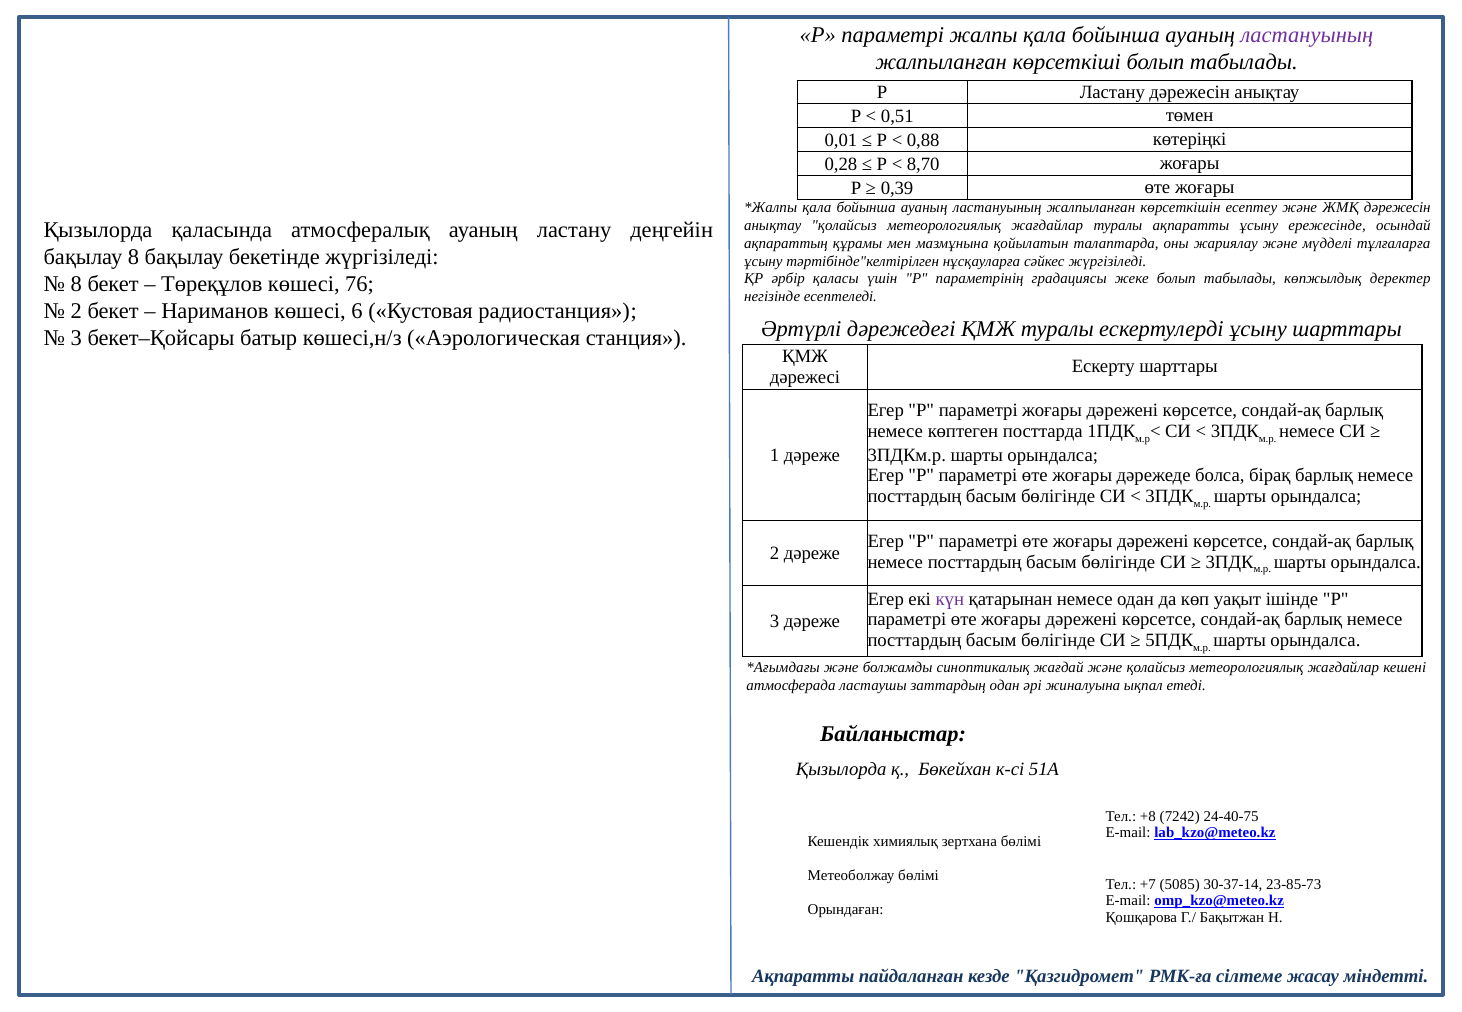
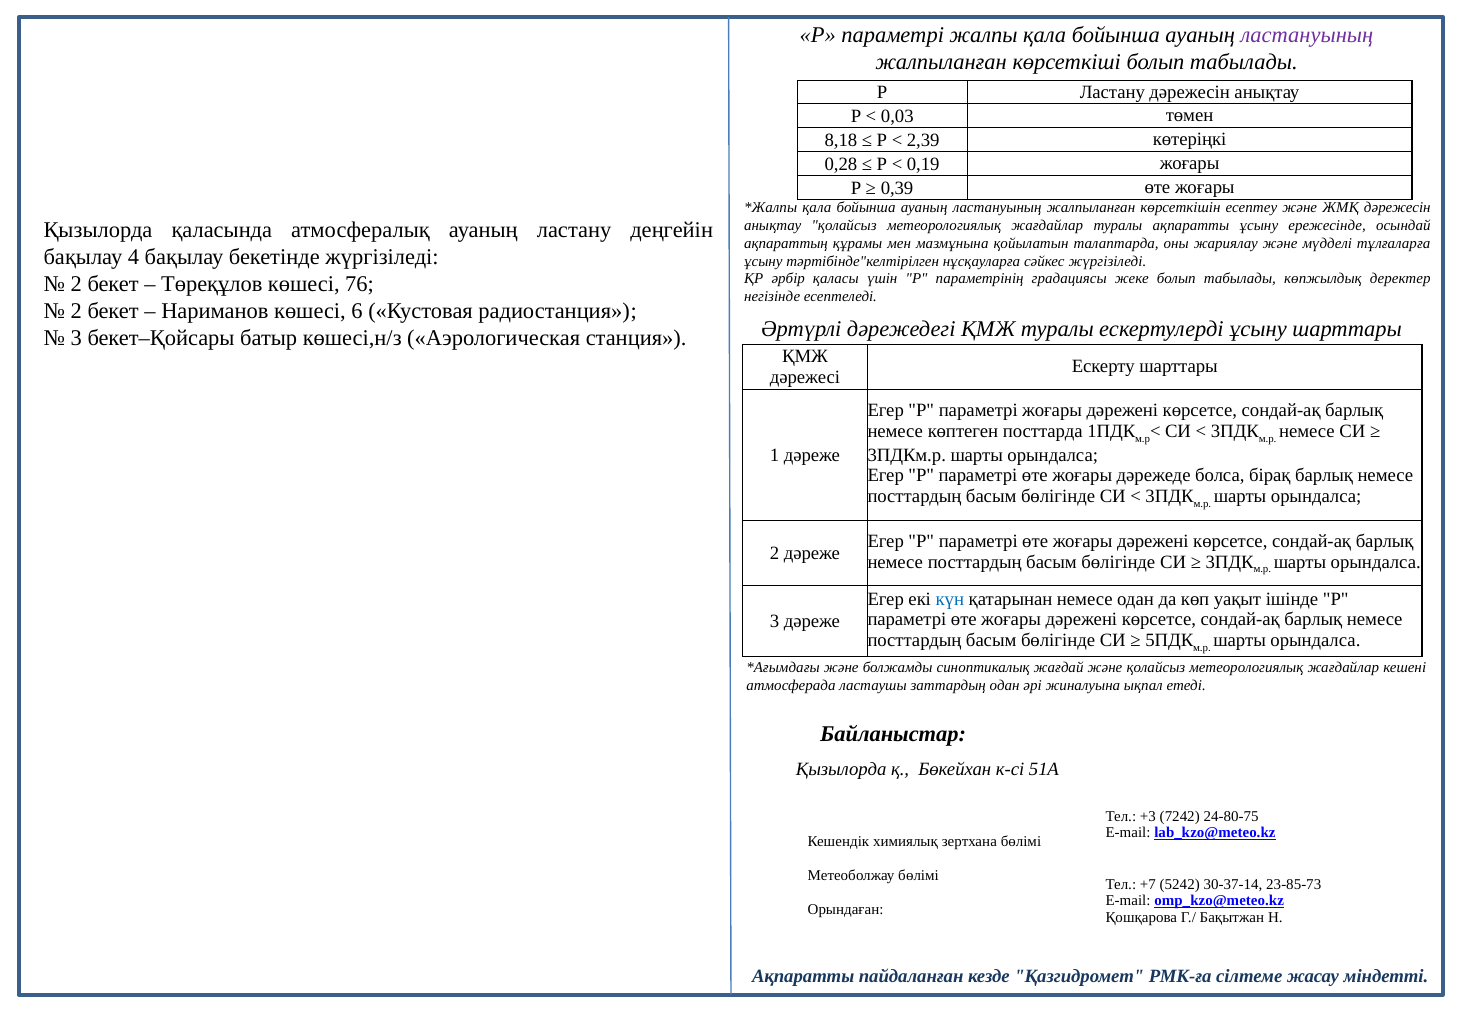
0,51: 0,51 -> 0,03 (897, 116)
0,01: 0,01 -> 8,18 (841, 140)
0,88: 0,88 -> 2,39 (923, 140)
8,70: 8,70 -> 0,19 (923, 164)
бақылау 8: 8 -> 4 (134, 257)
8: 8 -> 2 (76, 284)
күн colour: purple -> blue (950, 599)
+8: +8 -> +3 (1148, 816)
24-40-75: 24-40-75 -> 24-80-75 (1231, 816)
5085: 5085 -> 5242 (1180, 884)
